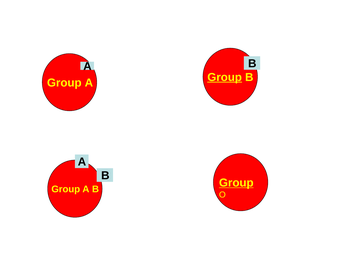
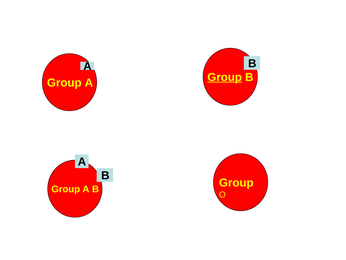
Group underline: present -> none (236, 182)
